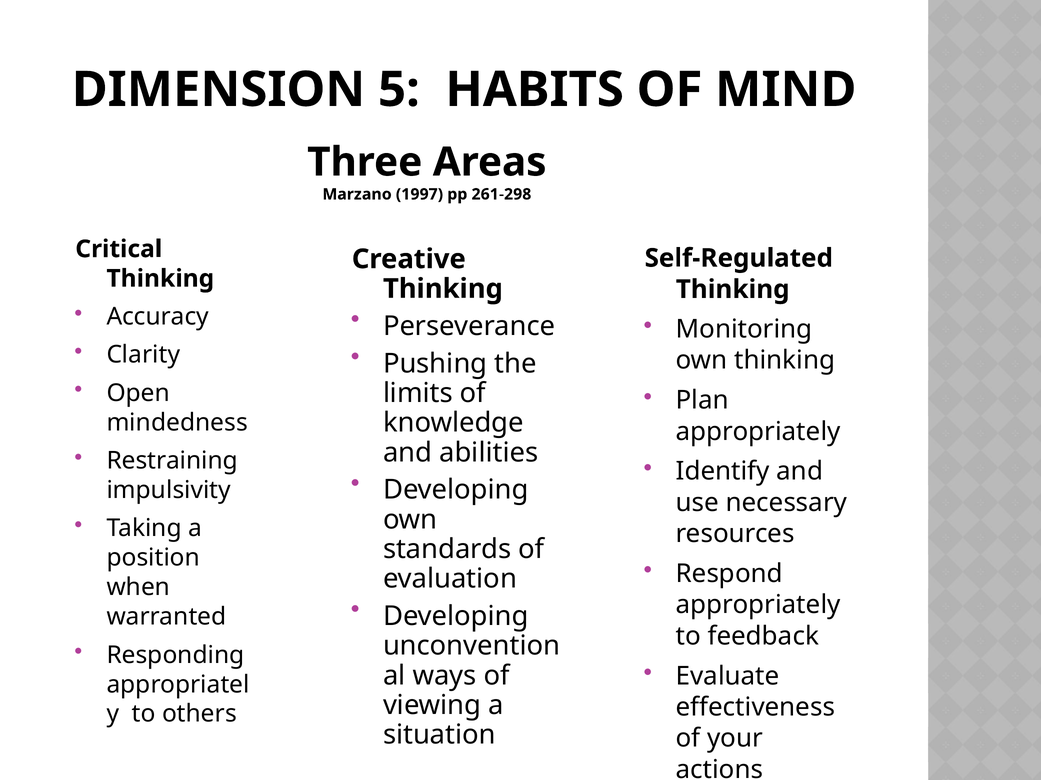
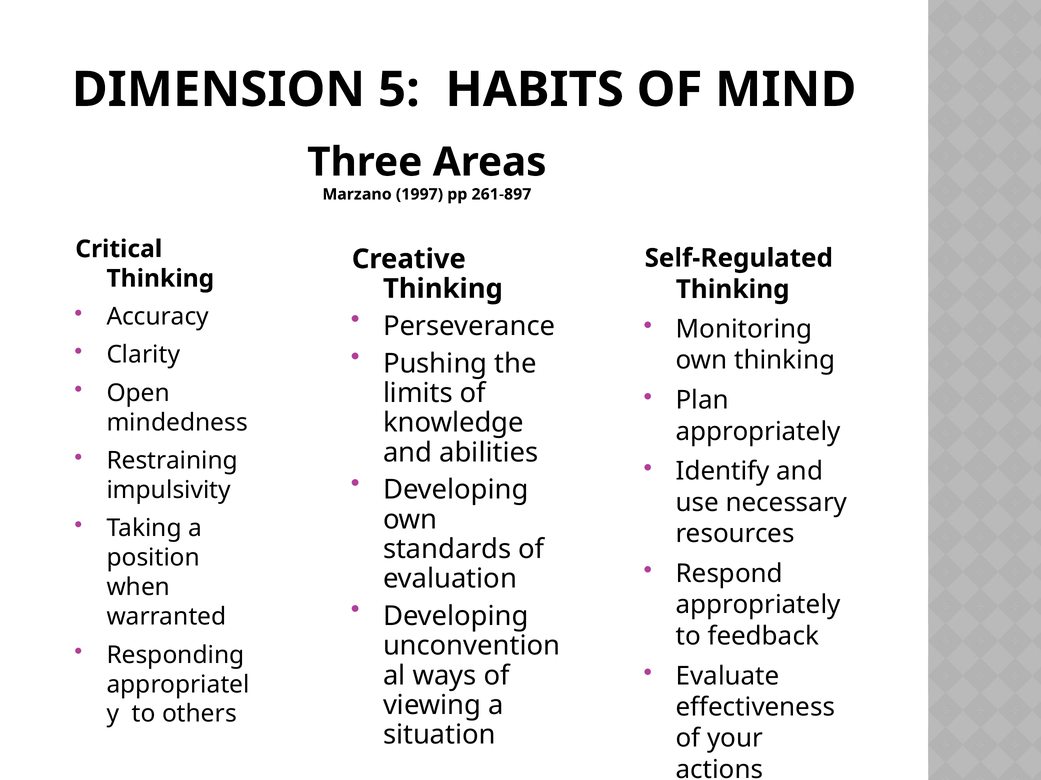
261-298: 261-298 -> 261-897 (501, 194)
